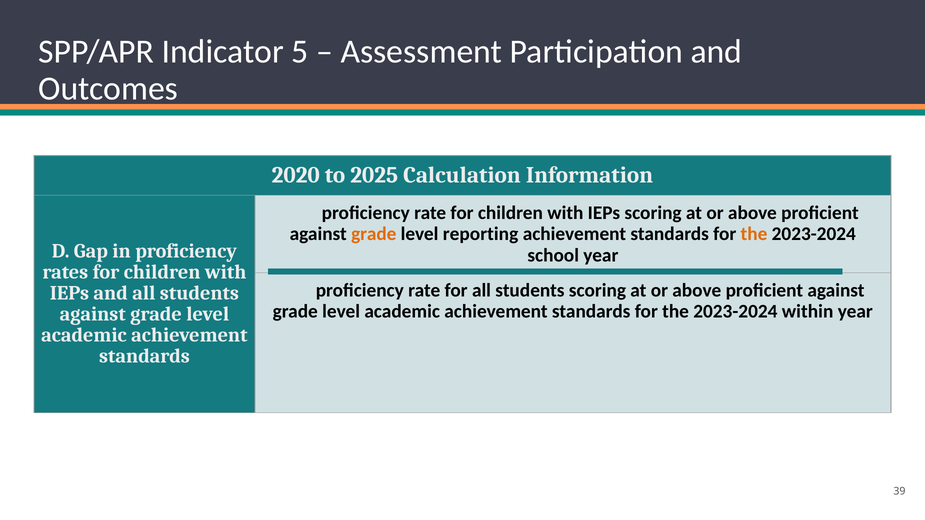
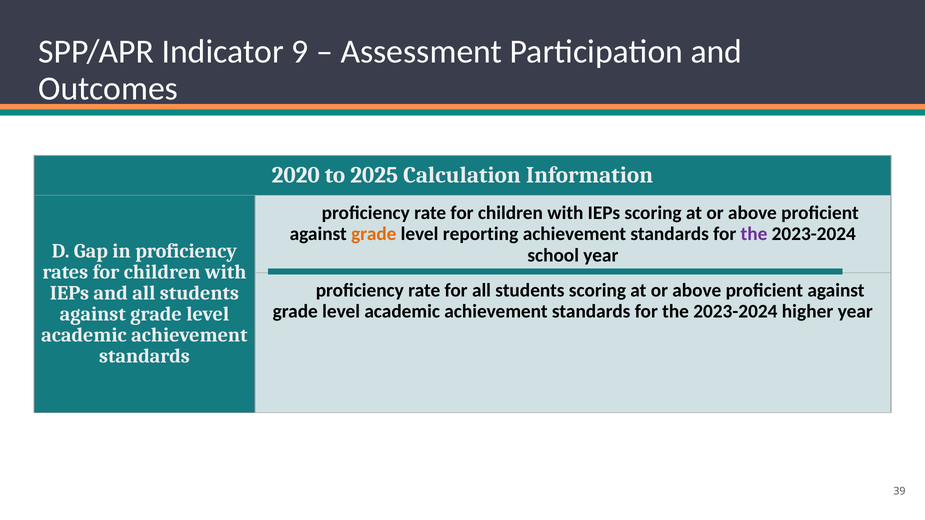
5: 5 -> 9 (300, 52)
the colour: orange -> purple (754, 234)
within: within -> higher (808, 312)
